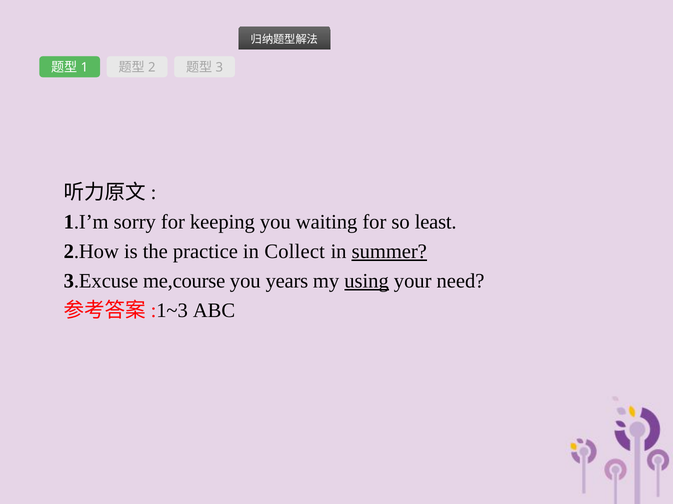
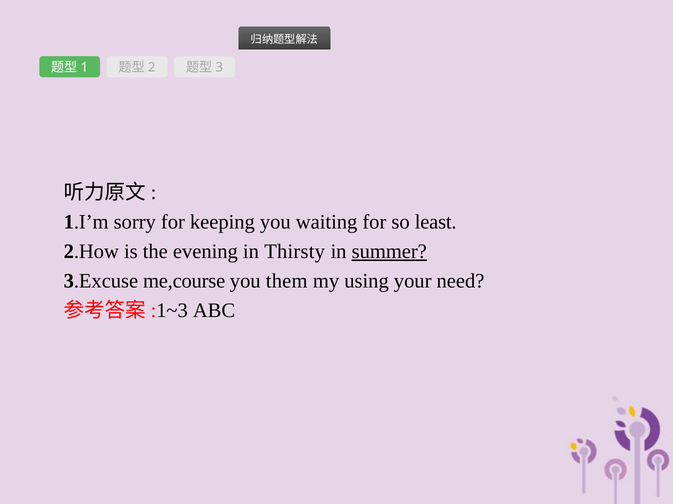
practice: practice -> evening (205, 252)
Collect: Collect -> Thirsty (295, 252)
years: years -> them (287, 281)
using underline: present -> none (367, 281)
